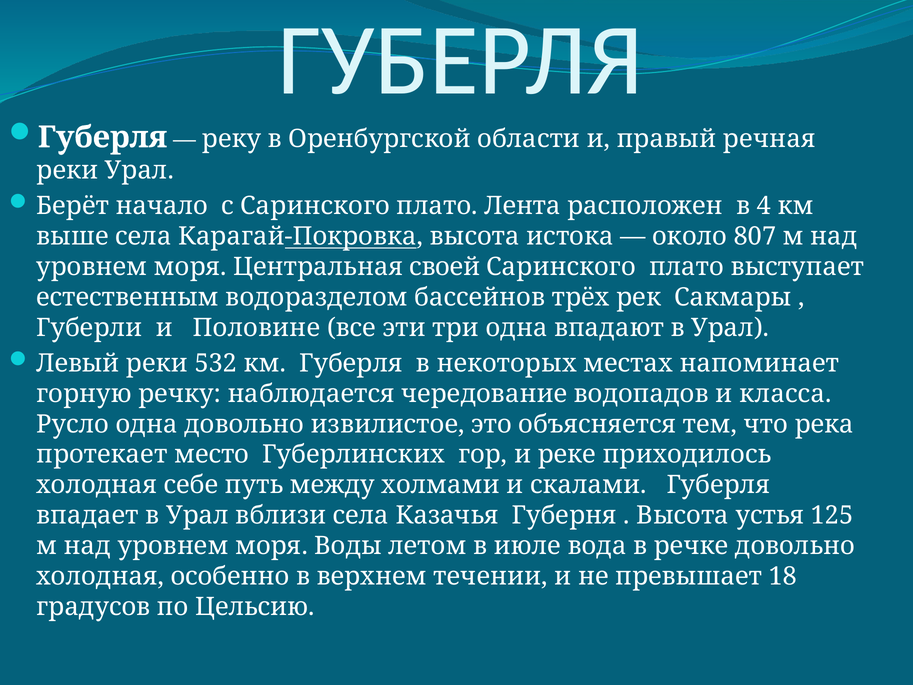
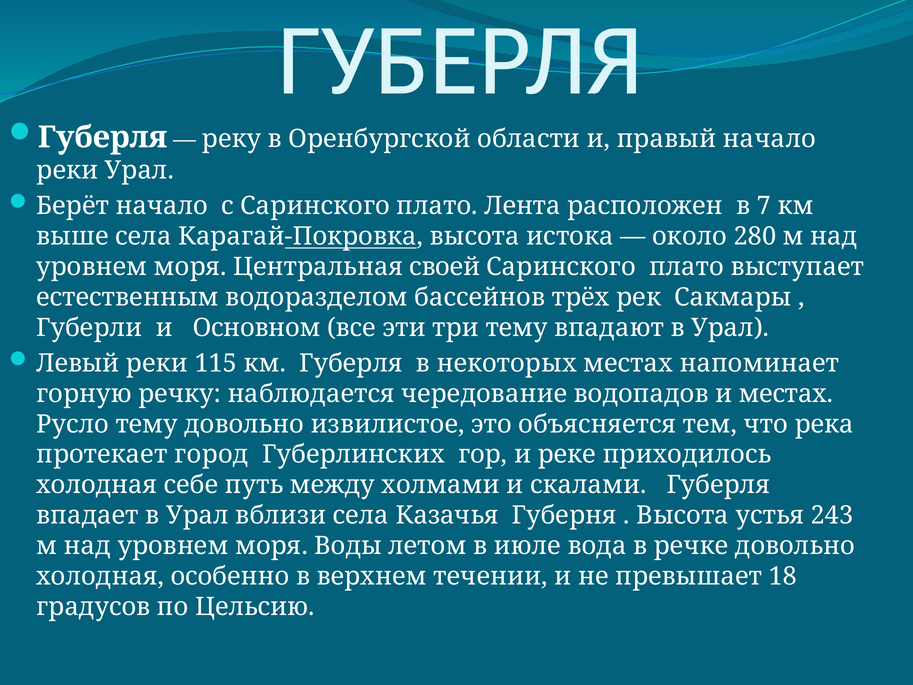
правый речная: речная -> начало (769, 139)
4: 4 -> 7 (764, 206)
807: 807 -> 280 (755, 236)
Половине: Половине -> Основном (257, 328)
три одна: одна -> тему (517, 328)
532: 532 -> 115 (216, 363)
и класса: класса -> местах (786, 394)
Русло одна: одна -> тему (147, 424)
место: место -> город (212, 454)
125: 125 -> 243 (832, 515)
